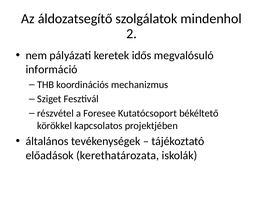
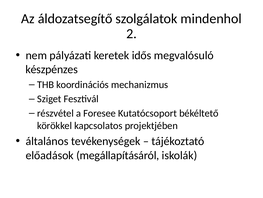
információ: információ -> készpénzes (52, 69)
kerethatározata: kerethatározata -> megállapításáról (118, 155)
